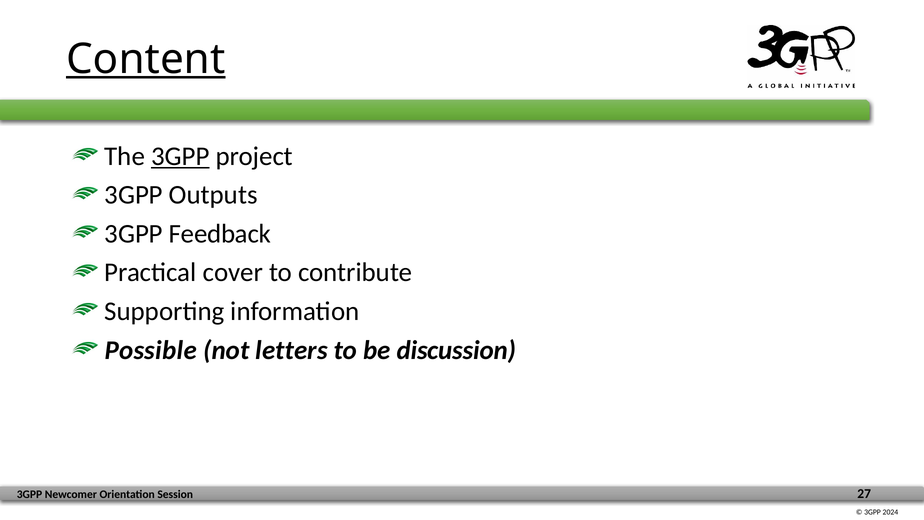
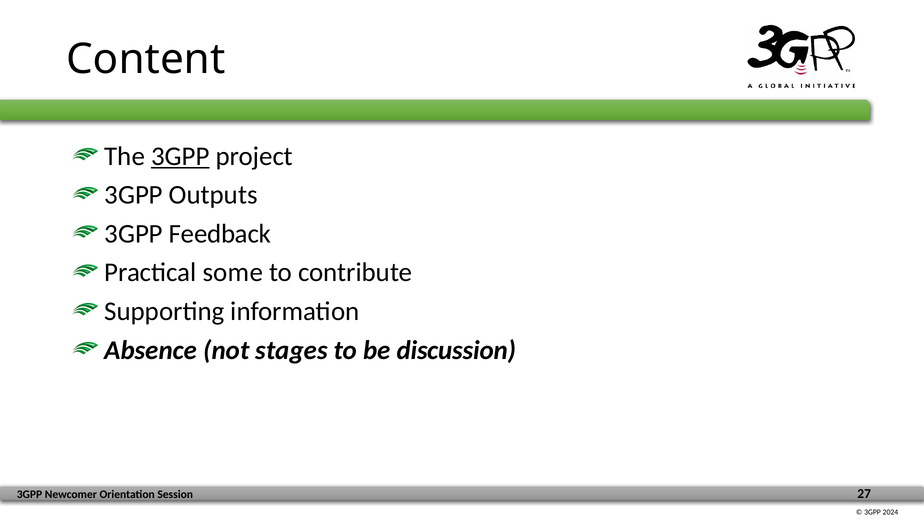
Content underline: present -> none (146, 59)
cover: cover -> some (233, 272)
Possible: Possible -> Absence (151, 350)
letters: letters -> stages (292, 350)
